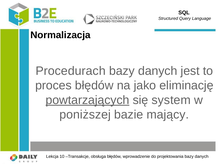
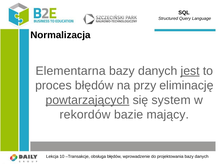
Procedurach: Procedurach -> Elementarna (71, 71)
jest underline: none -> present (190, 71)
jako: jako -> przy (145, 86)
poniższej: poniższej -> rekordów (85, 115)
